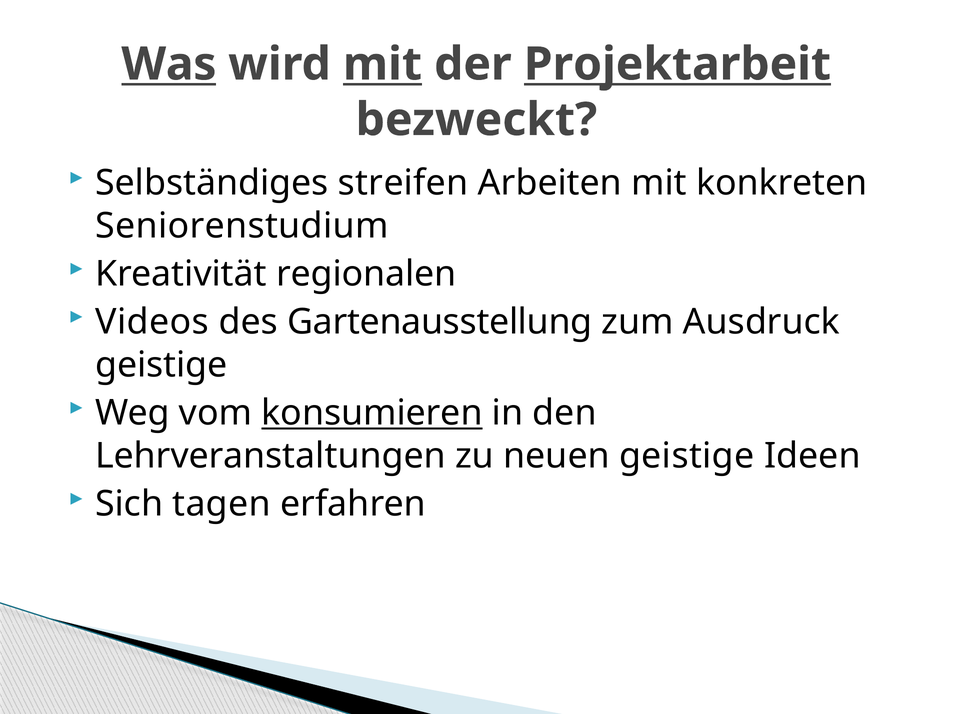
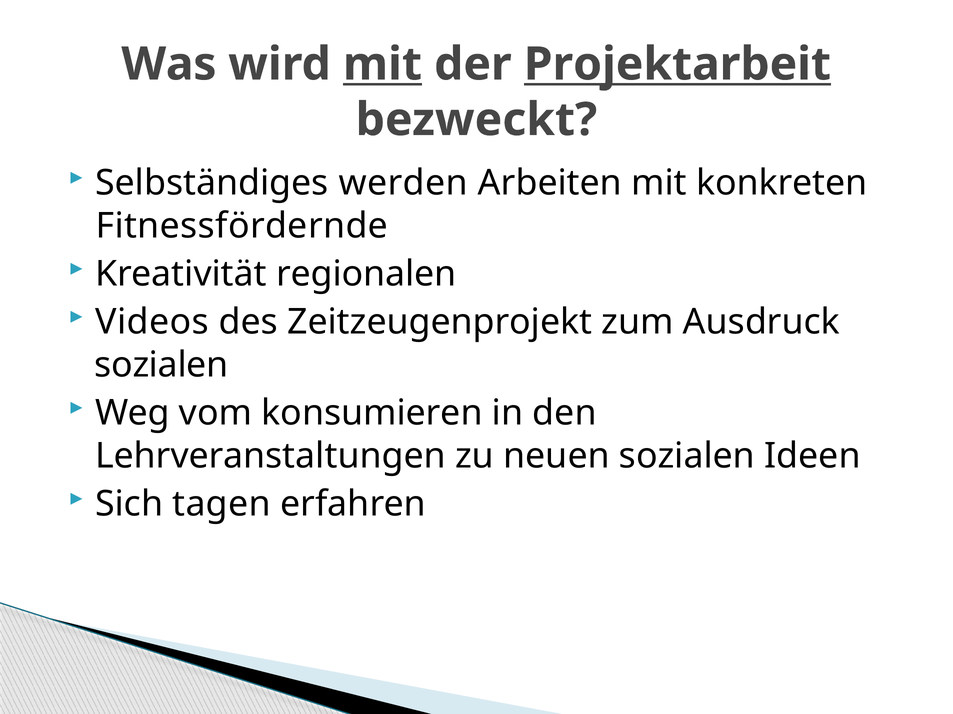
Was underline: present -> none (169, 64)
streifen: streifen -> werden (403, 183)
Seniorenstudium: Seniorenstudium -> Fitnessfördernde (242, 226)
Gartenausstellung: Gartenausstellung -> Zeitzeugenprojekt (440, 322)
geistige: geistige -> sozialen (161, 365)
konsumieren underline: present -> none (372, 414)
neuen geistige: geistige -> sozialen (687, 456)
